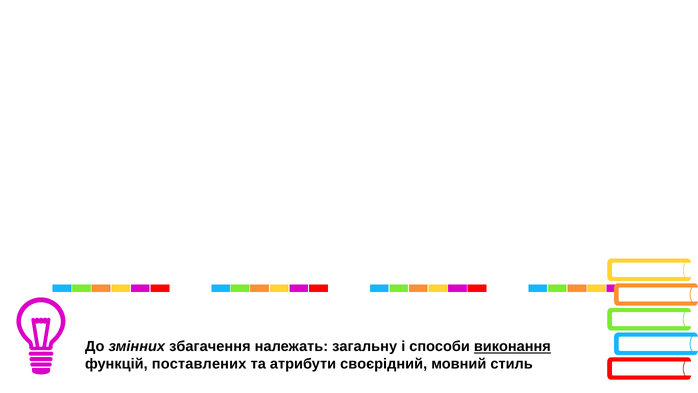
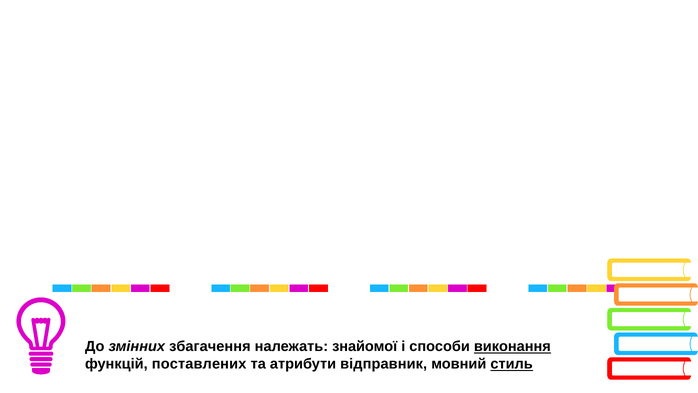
загальну: загальну -> знайомої (365, 346)
своєрідний: своєрідний -> відправник (384, 364)
стиль underline: none -> present (512, 364)
